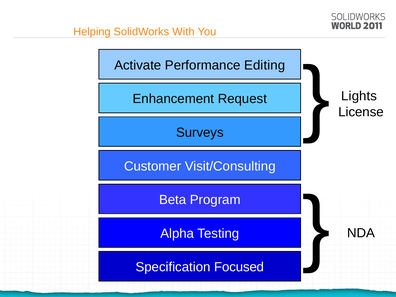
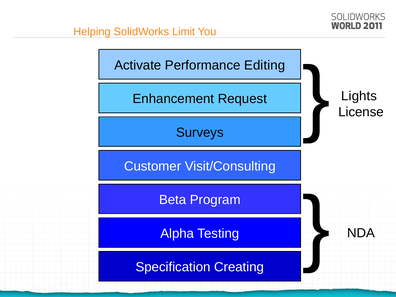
With: With -> Limit (184, 32)
Focused: Focused -> Creating (239, 267)
